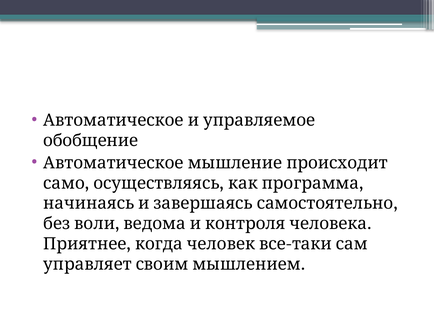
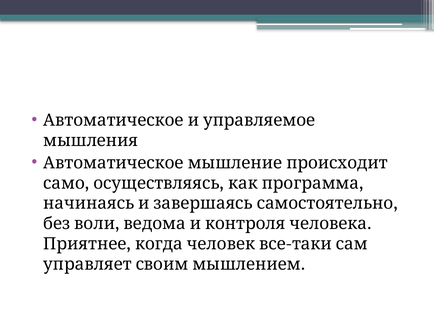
обобщение: обобщение -> мышления (91, 140)
